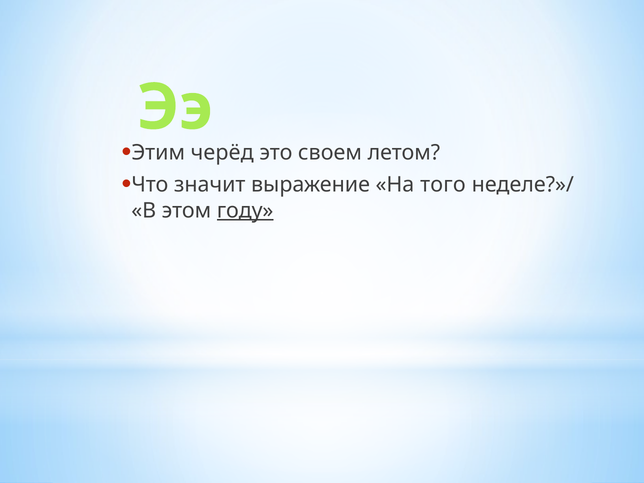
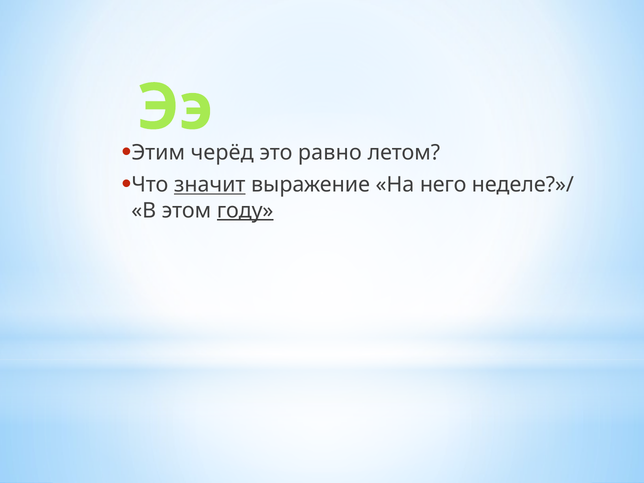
своем: своем -> равно (330, 153)
значит underline: none -> present (210, 185)
того: того -> него (443, 185)
